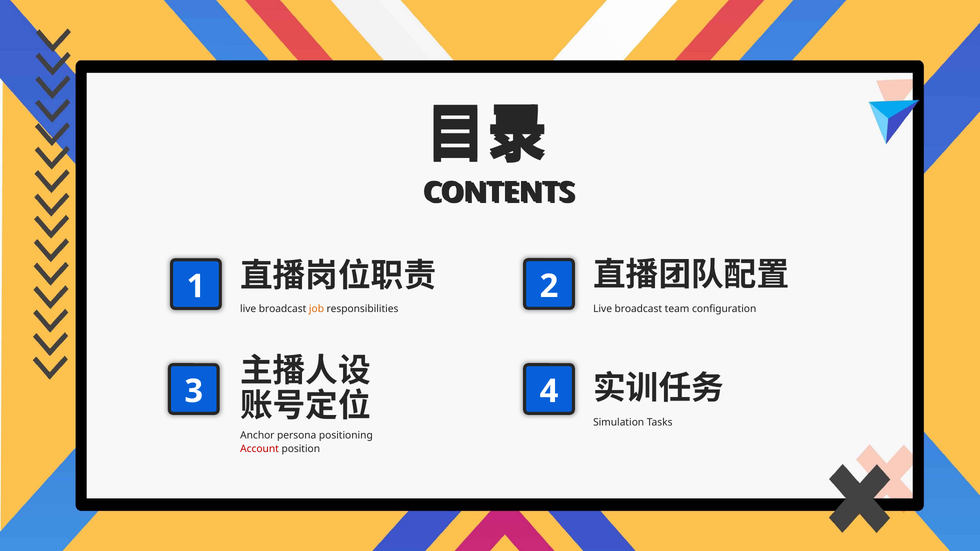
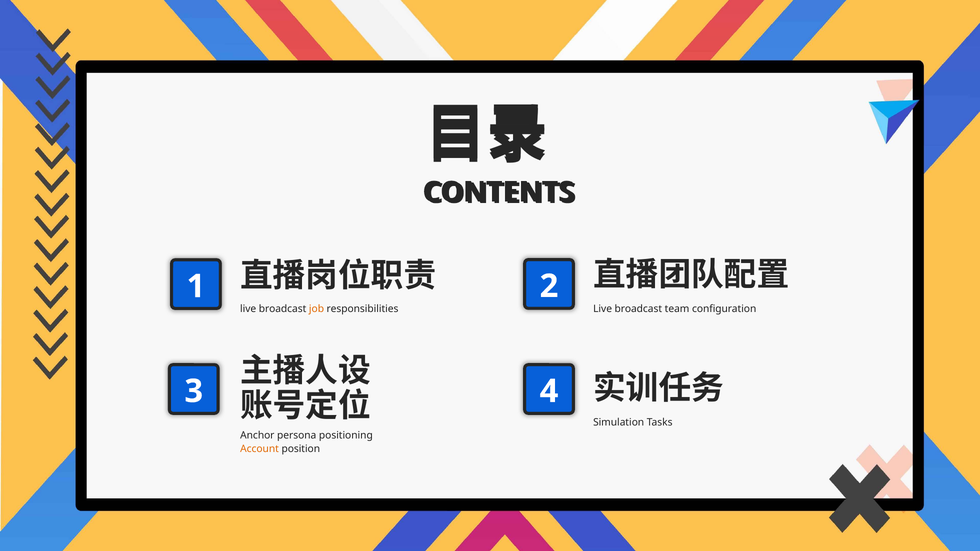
Account colour: red -> orange (260, 449)
